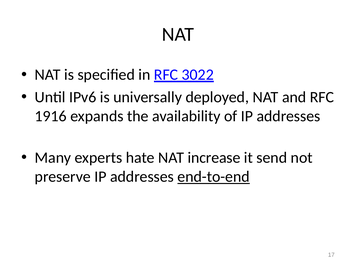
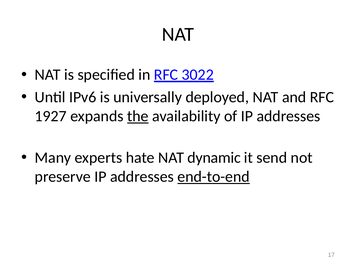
1916: 1916 -> 1927 (51, 116)
the underline: none -> present (138, 116)
increase: increase -> dynamic (214, 158)
